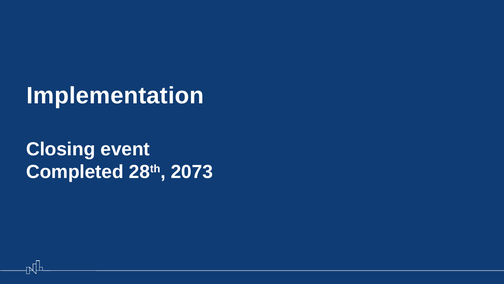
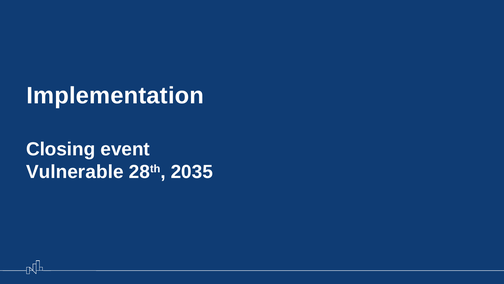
Completed: Completed -> Vulnerable (75, 172)
2073: 2073 -> 2035 (192, 172)
